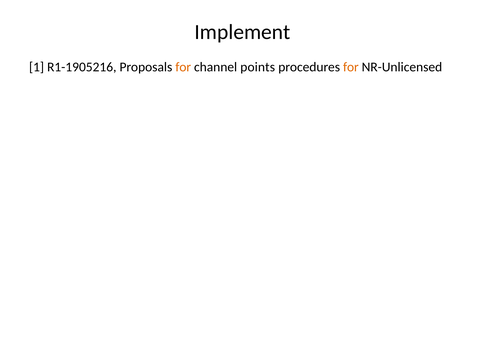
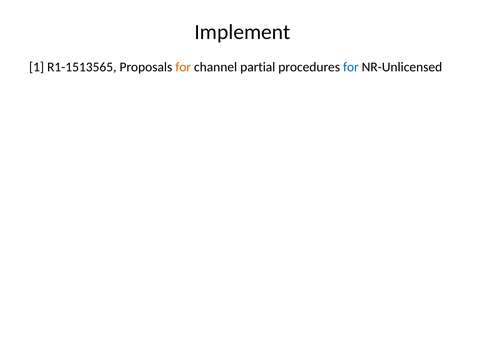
R1-1905216: R1-1905216 -> R1-1513565 (82, 67)
points: points -> partial (258, 67)
for colour: orange -> blue (351, 67)
